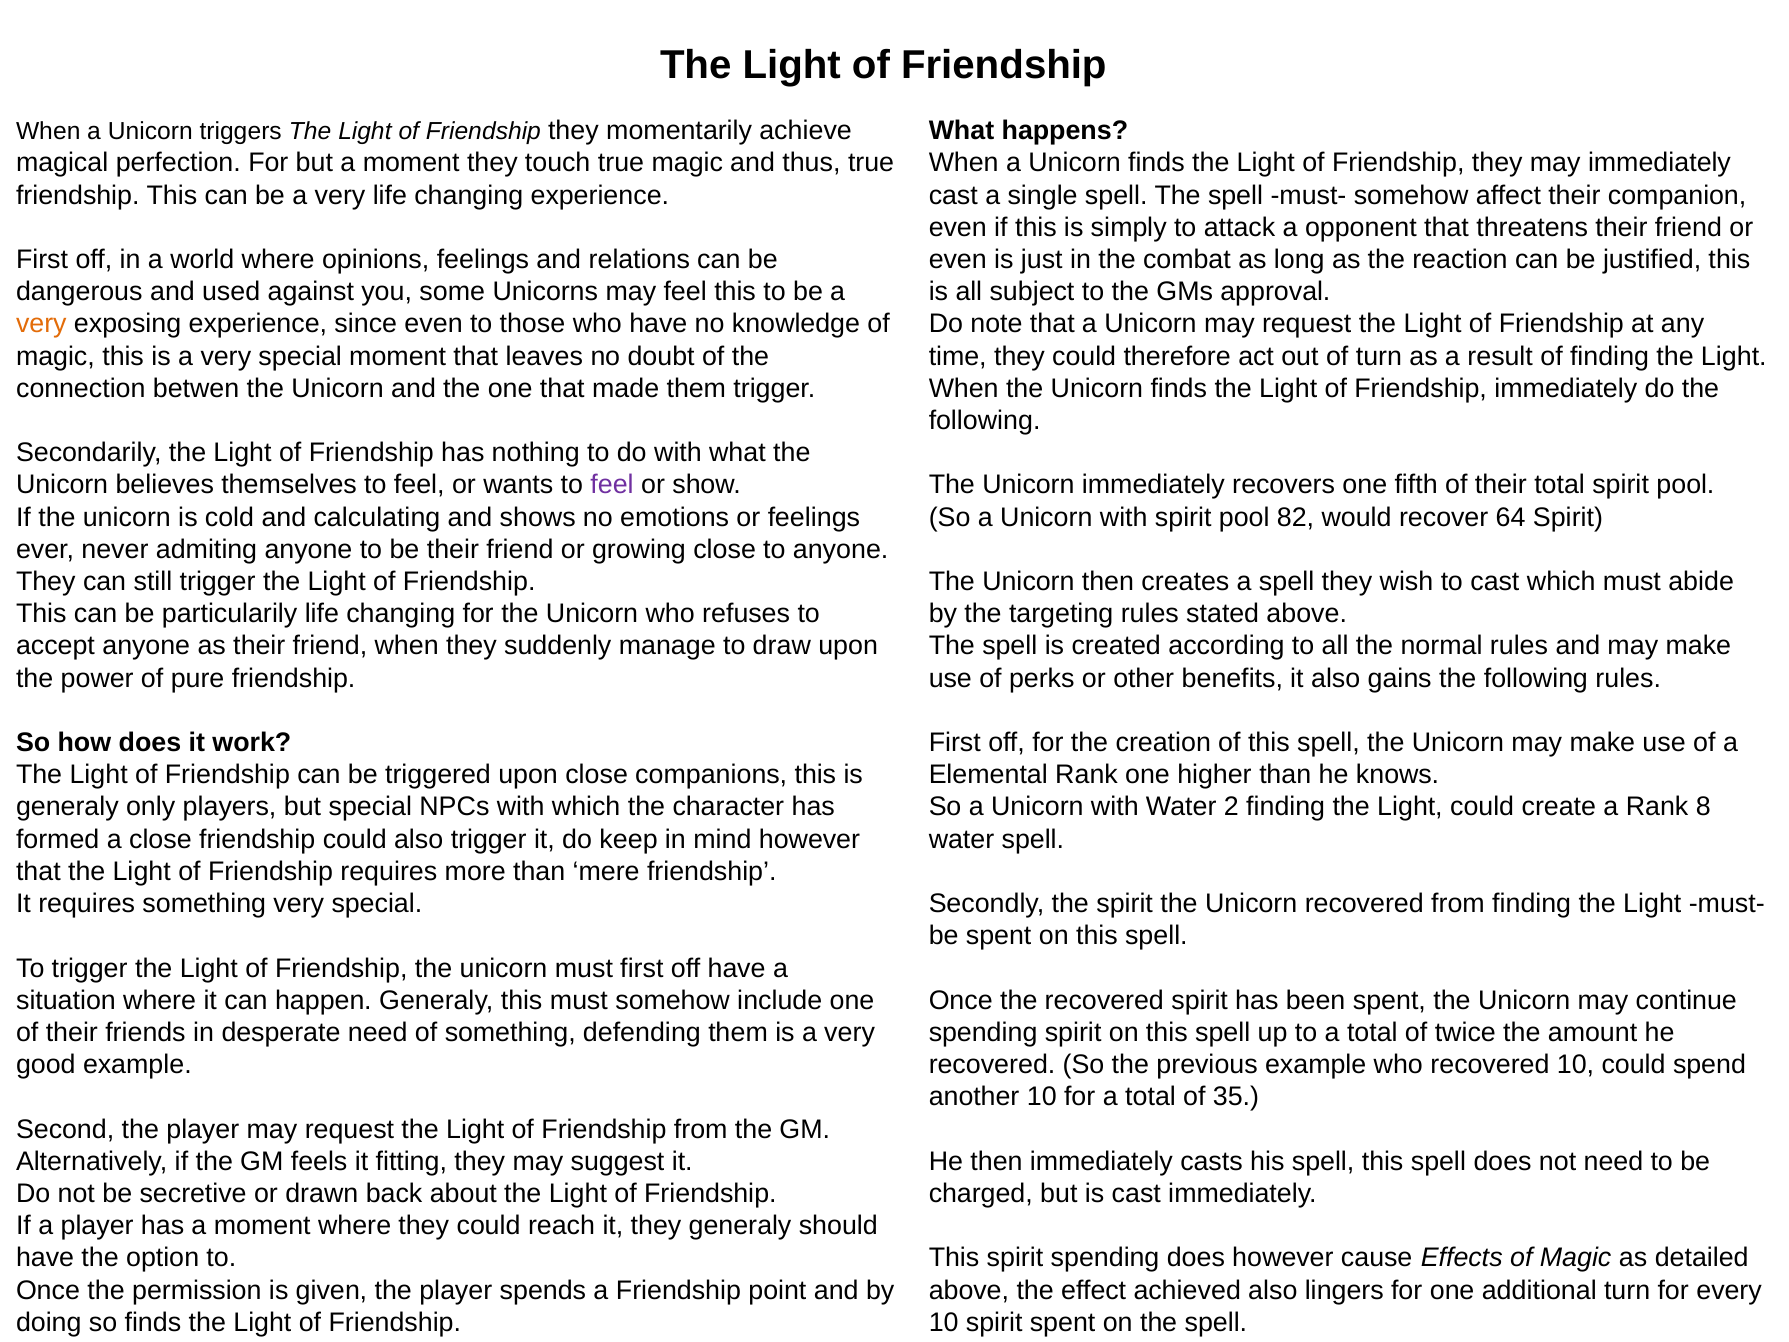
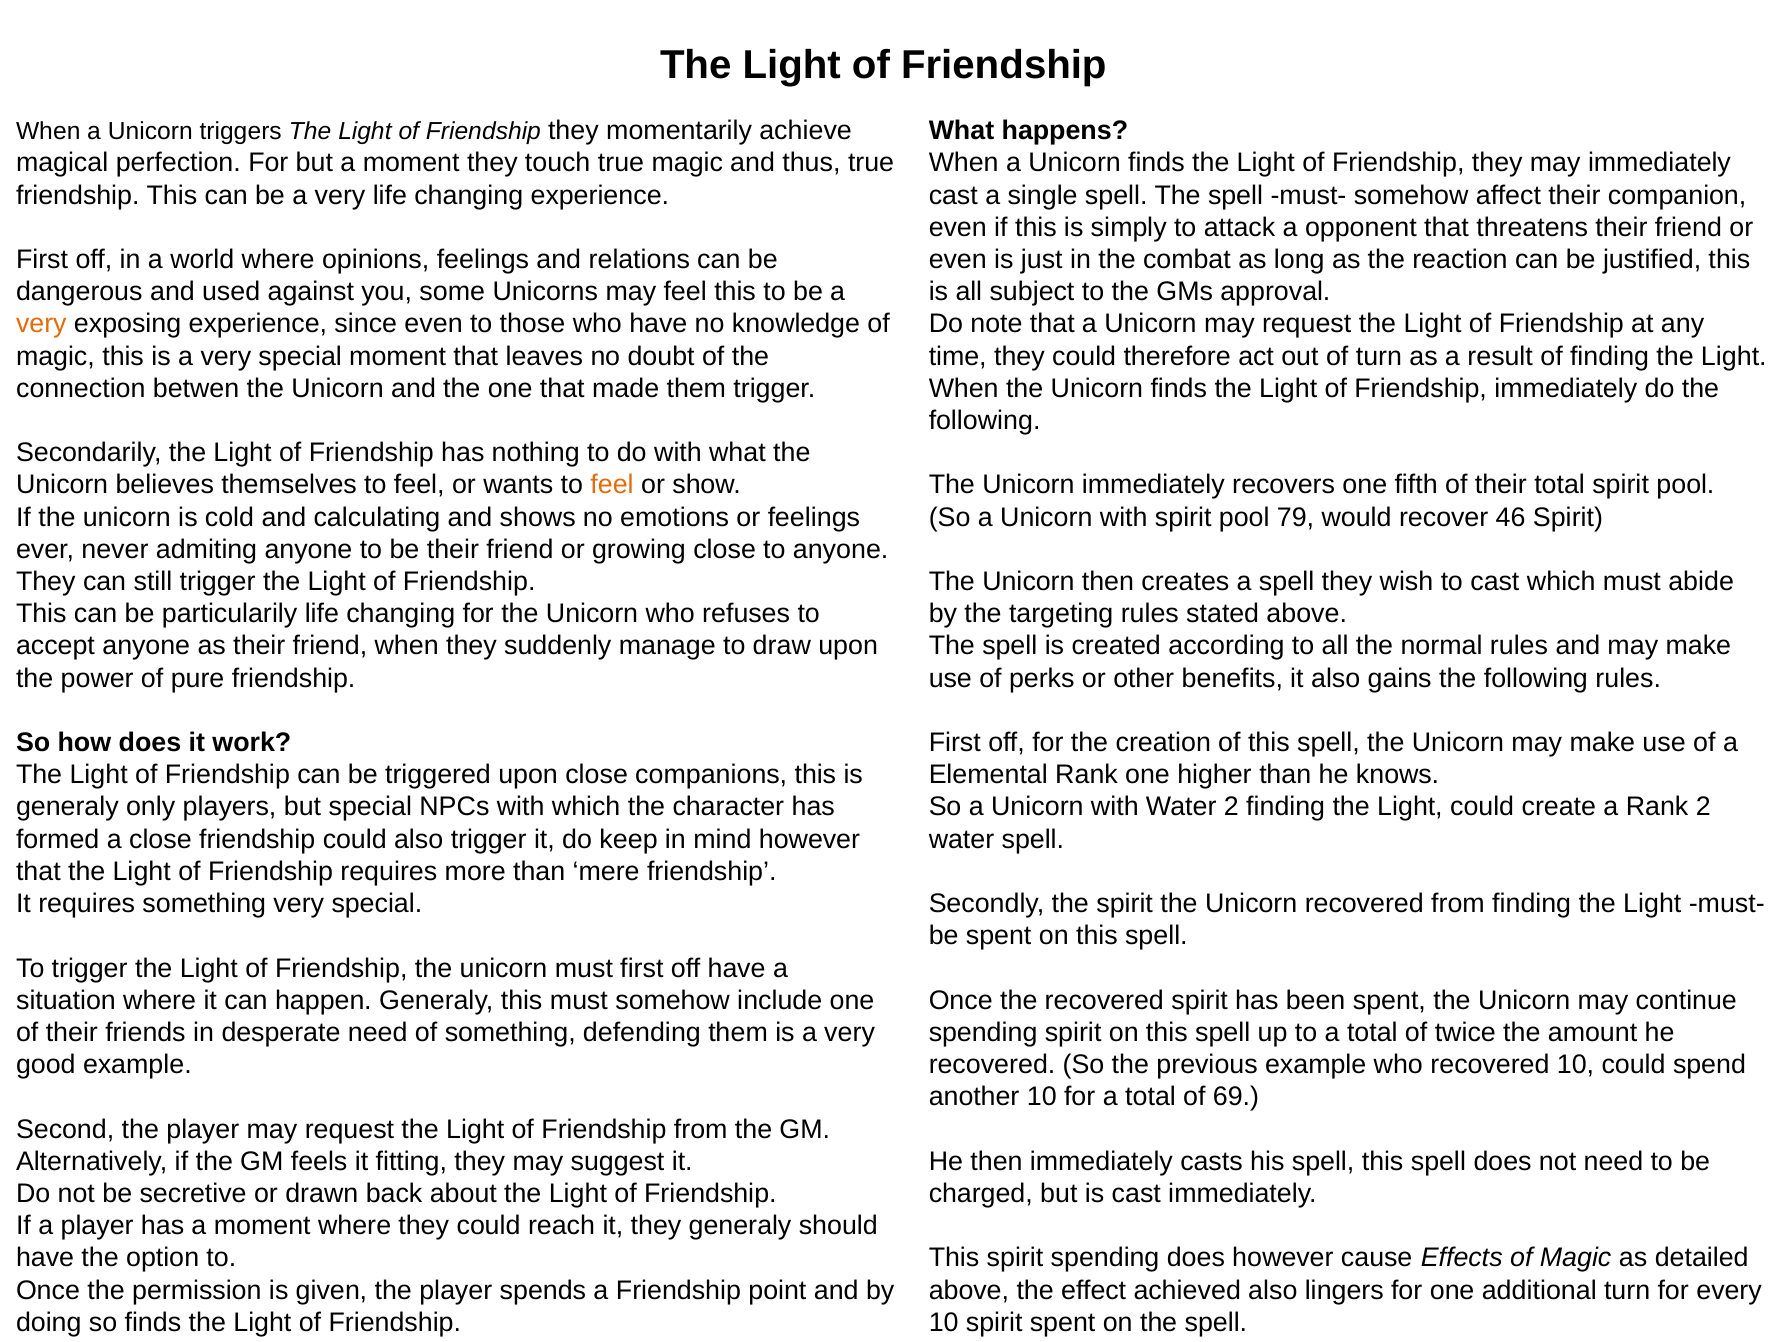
feel colour: purple -> orange (612, 485)
82: 82 -> 79 (1296, 517)
64: 64 -> 46 (1511, 517)
Rank 8: 8 -> 2 (1703, 807)
35: 35 -> 69 (1236, 1097)
